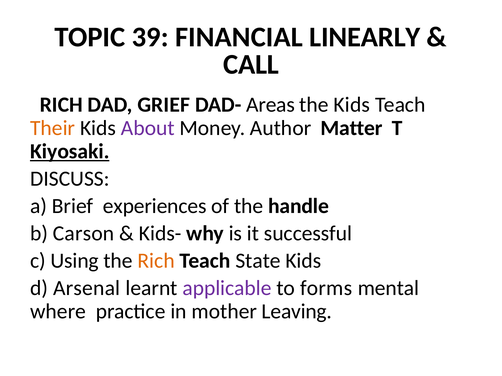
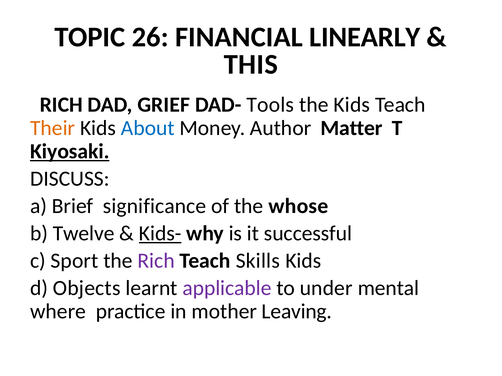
39: 39 -> 26 (150, 37)
CALL: CALL -> THIS (251, 64)
Areas: Areas -> Tools (270, 105)
About colour: purple -> blue (148, 128)
experiences: experiences -> significance (155, 206)
handle: handle -> whose (298, 206)
Carson: Carson -> Twelve (84, 234)
Kids- underline: none -> present (160, 234)
Using: Using -> Sport (75, 261)
Rich colour: orange -> purple (156, 261)
State: State -> Skills (258, 261)
Arsenal: Arsenal -> Objects (87, 288)
forms: forms -> under (326, 288)
